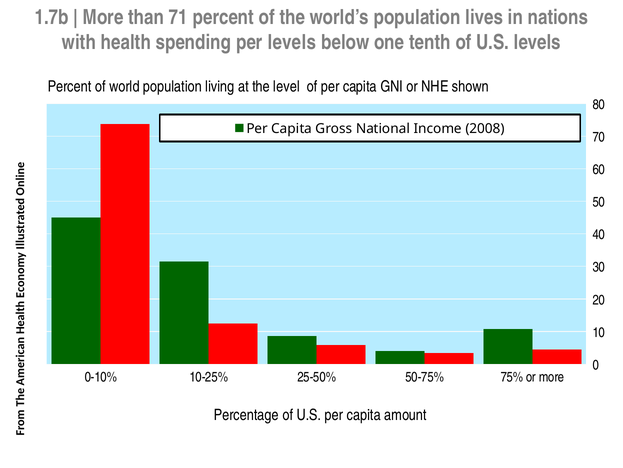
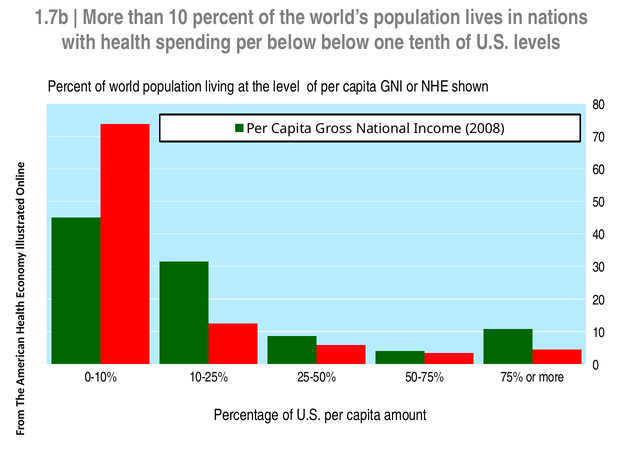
than 71: 71 -> 10 (178, 18)
per levels: levels -> below (292, 42)
